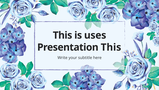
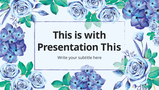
uses: uses -> with (95, 35)
